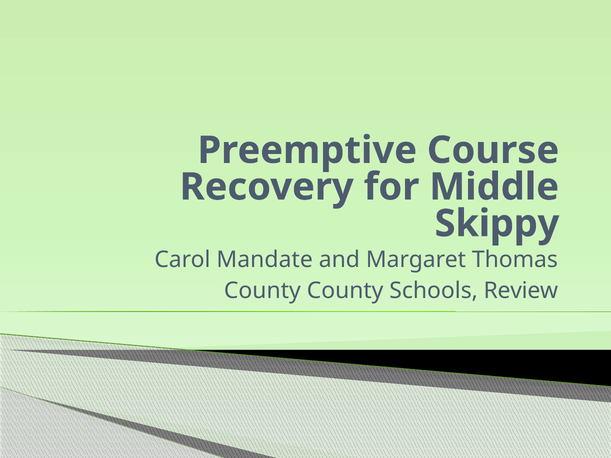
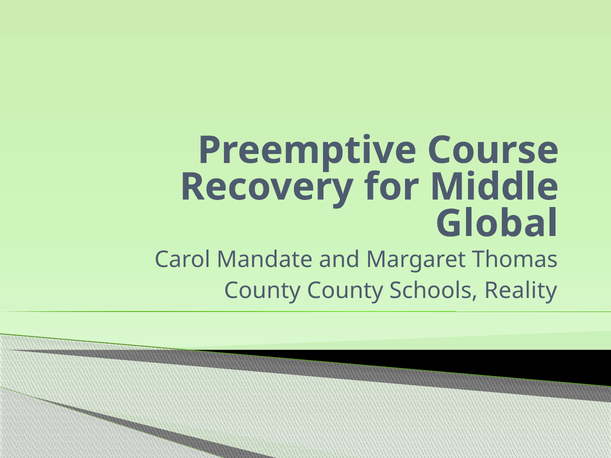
Skippy: Skippy -> Global (497, 224)
Review: Review -> Reality (521, 291)
